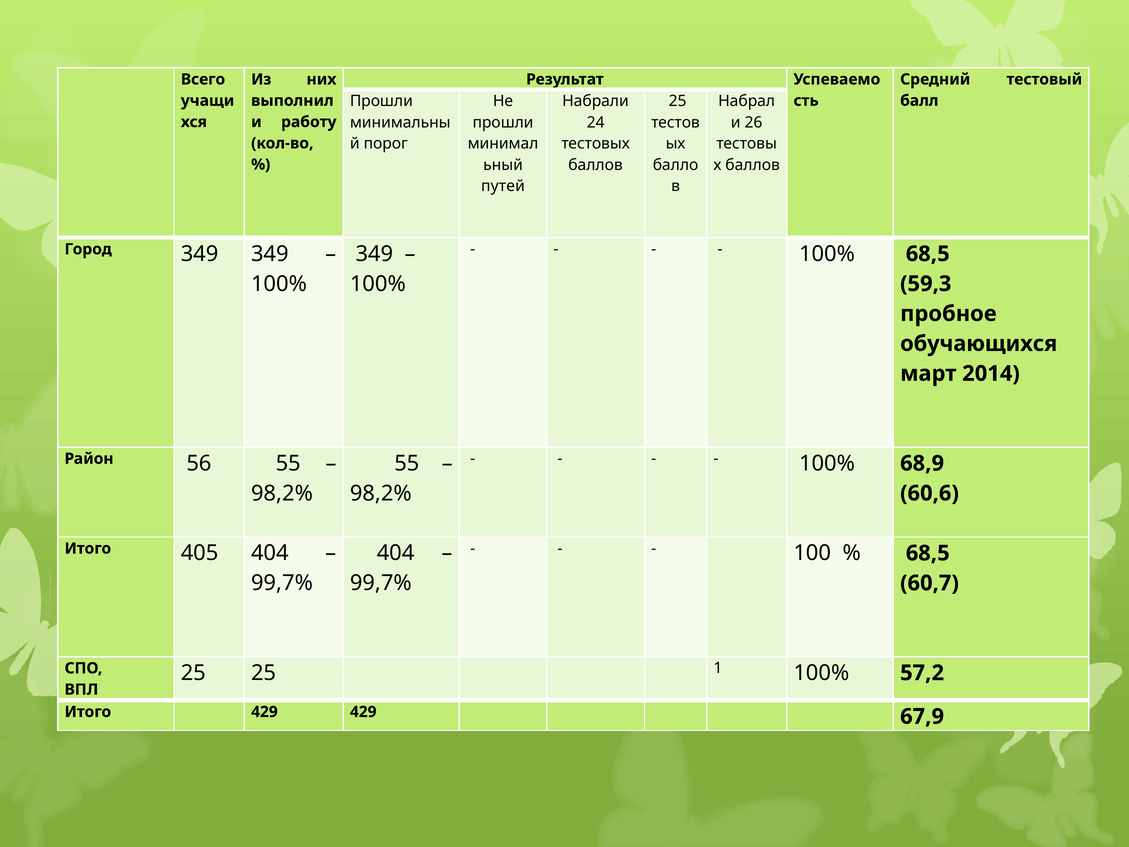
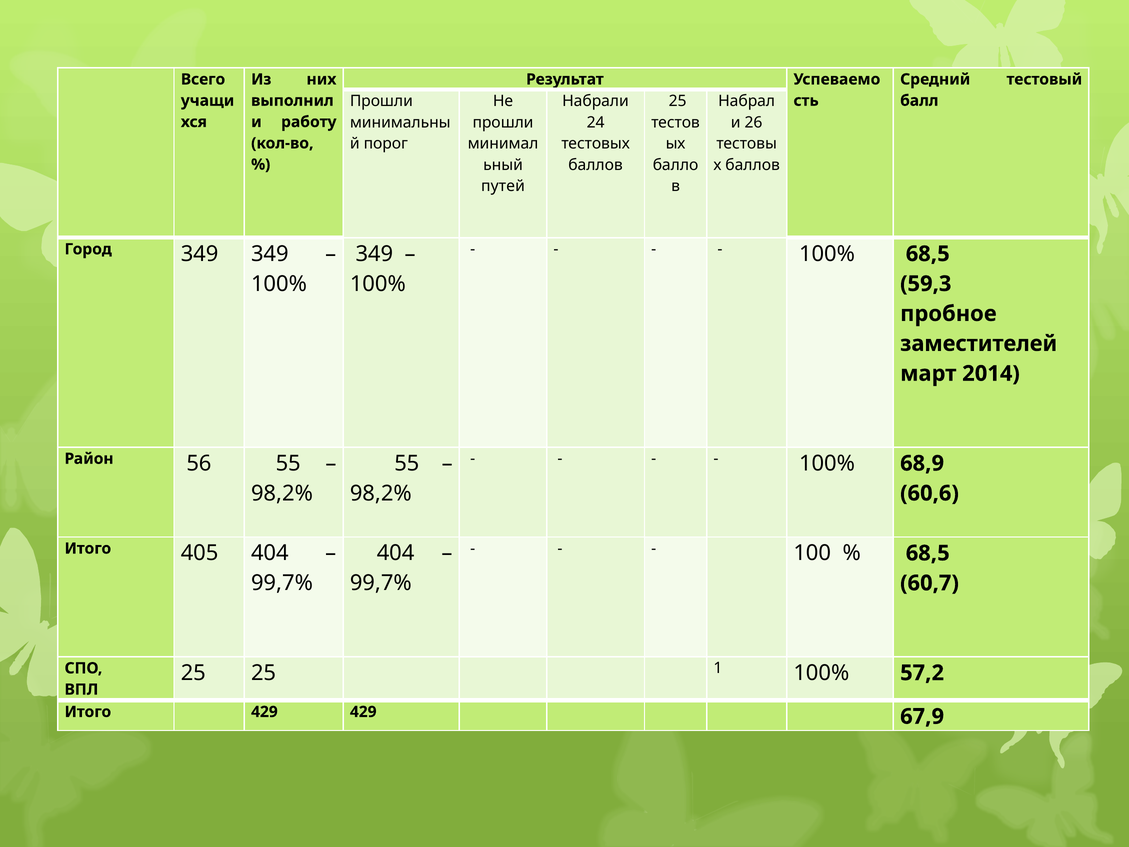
обучающихся: обучающихся -> заместителей (979, 344)
